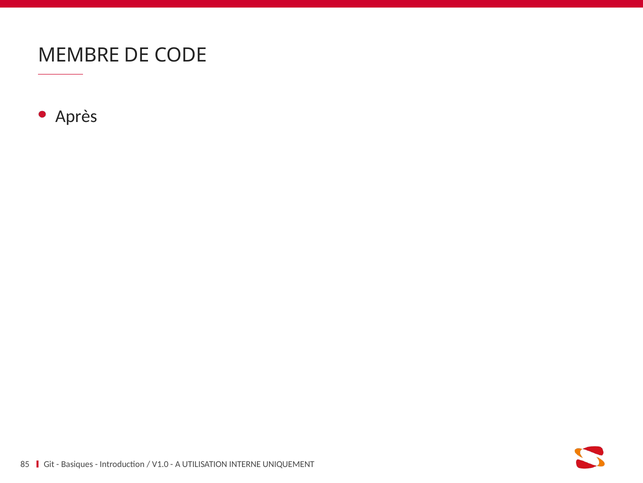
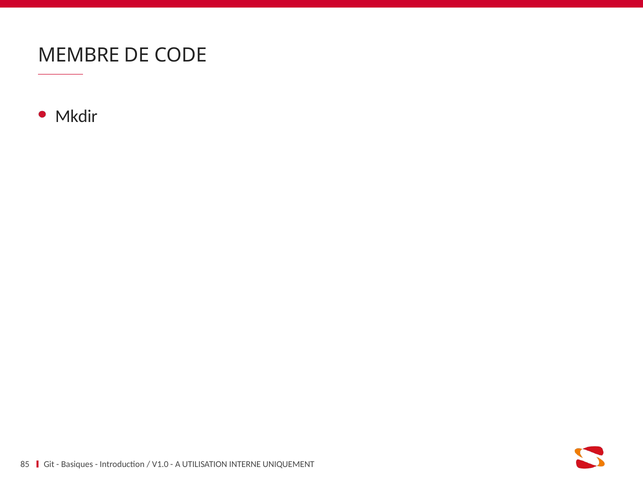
Après: Après -> Mkdir (76, 116)
